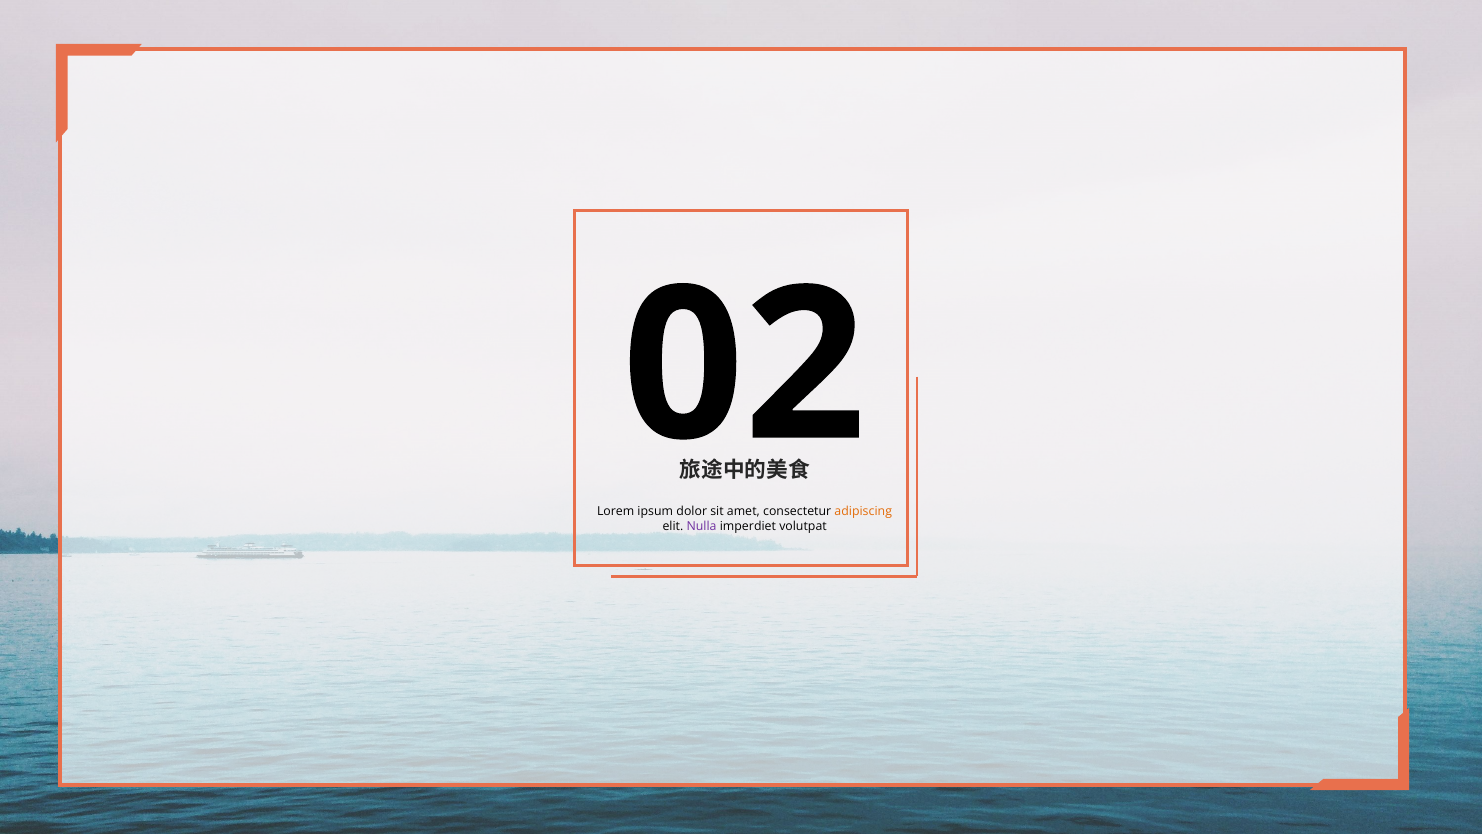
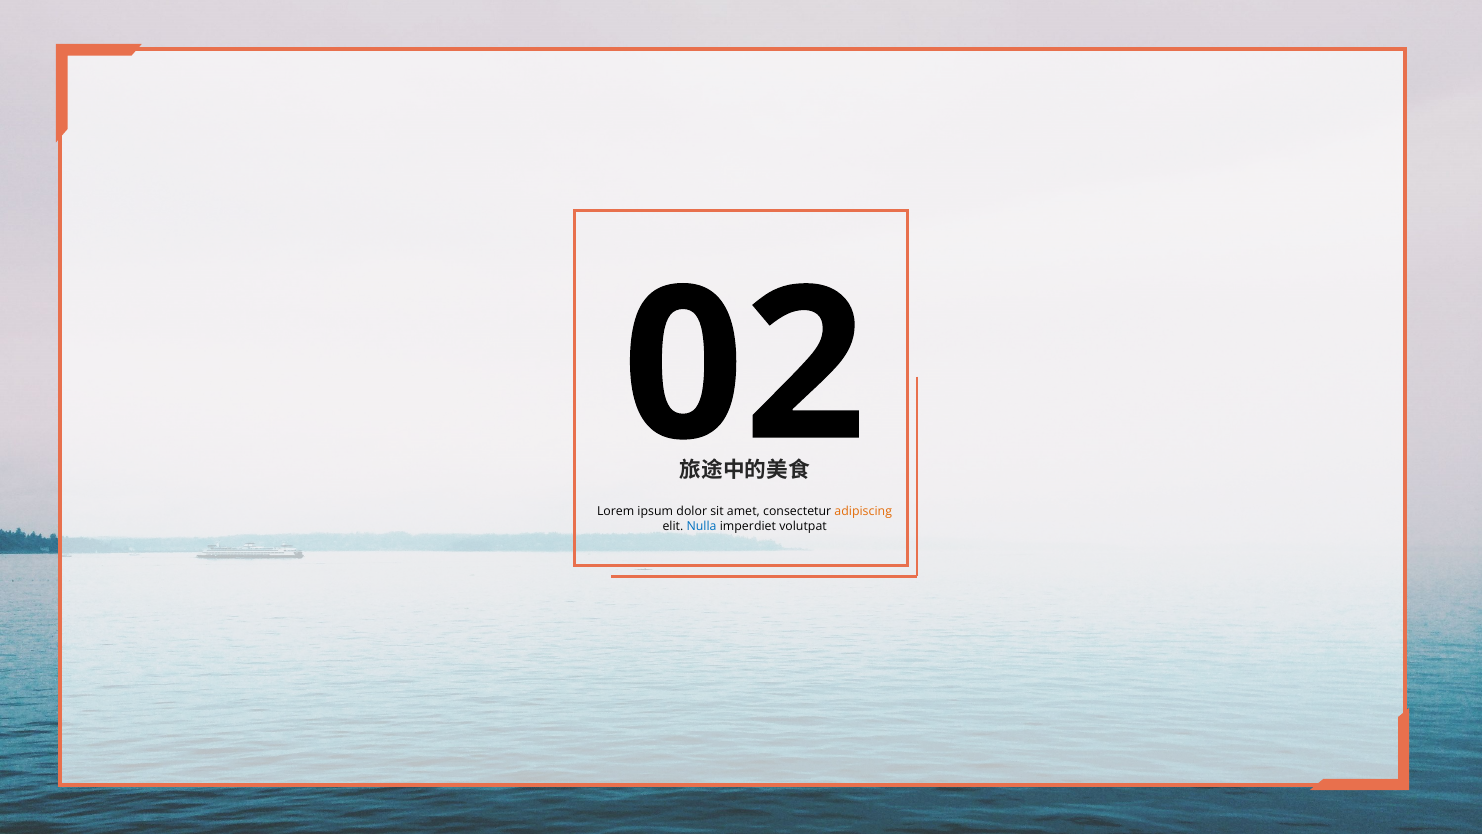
Nulla colour: purple -> blue (701, 526)
